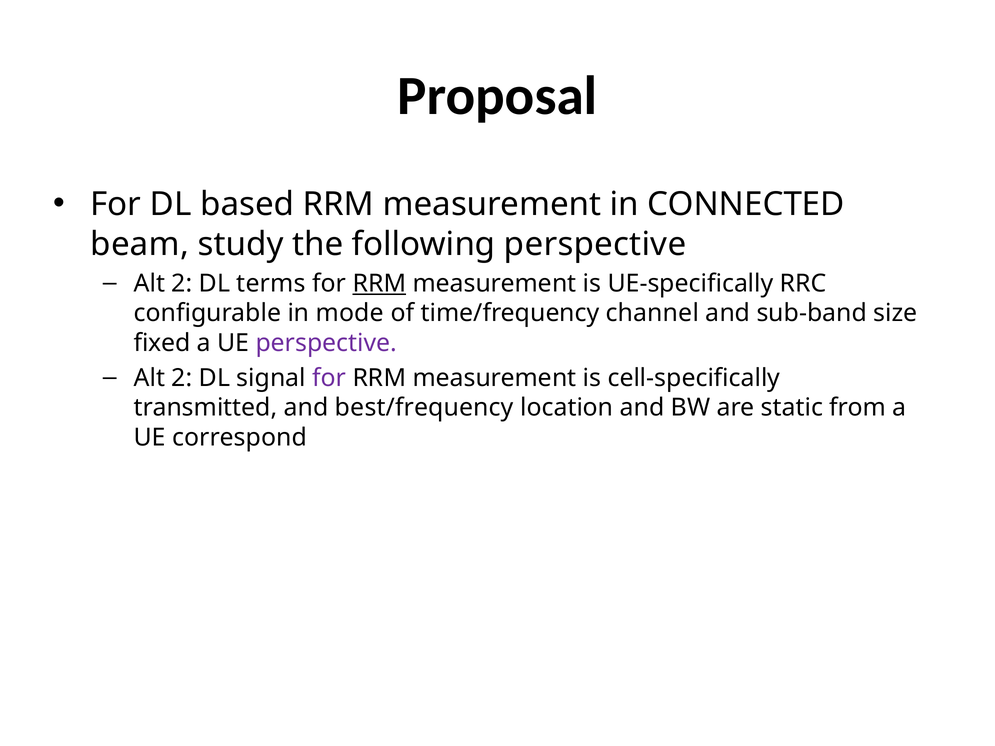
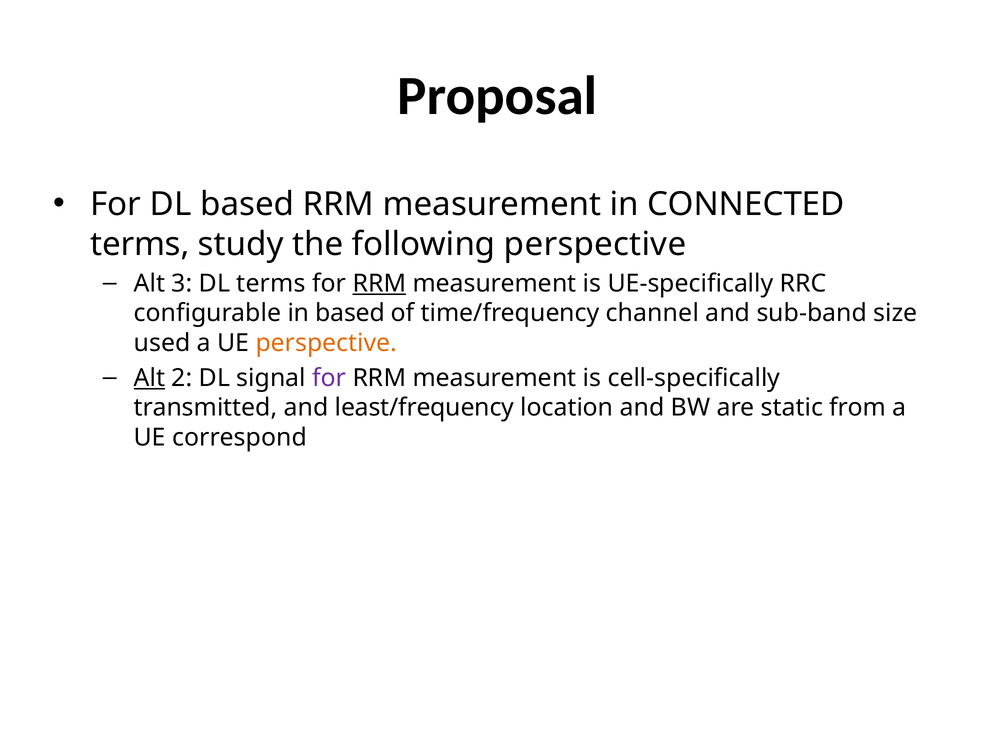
beam: beam -> terms (140, 244)
2: 2 -> 3 (182, 283)
in mode: mode -> based (350, 313)
fixed: fixed -> used (162, 343)
perspective colour: purple -> orange (326, 343)
Alt underline: none -> present (149, 378)
best/frequency: best/frequency -> least/frequency (424, 408)
